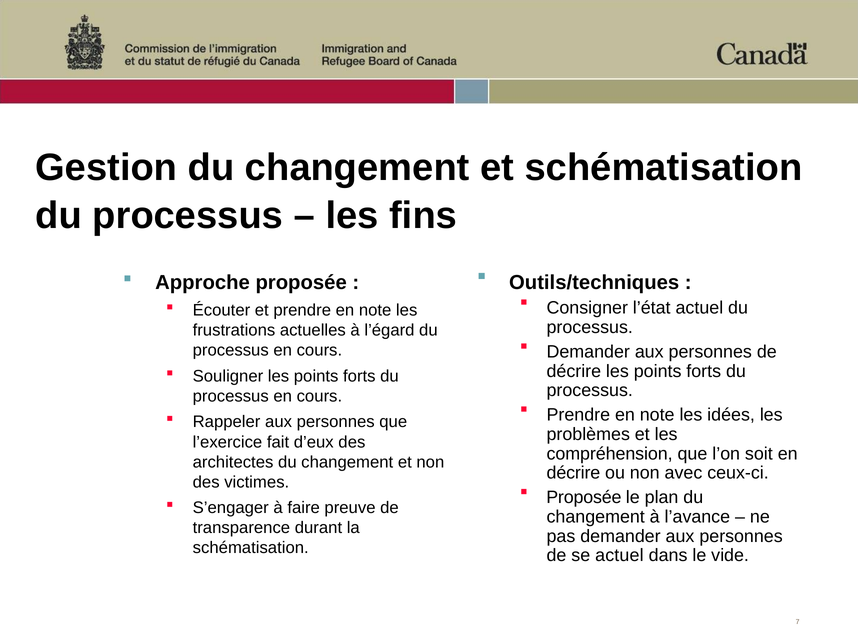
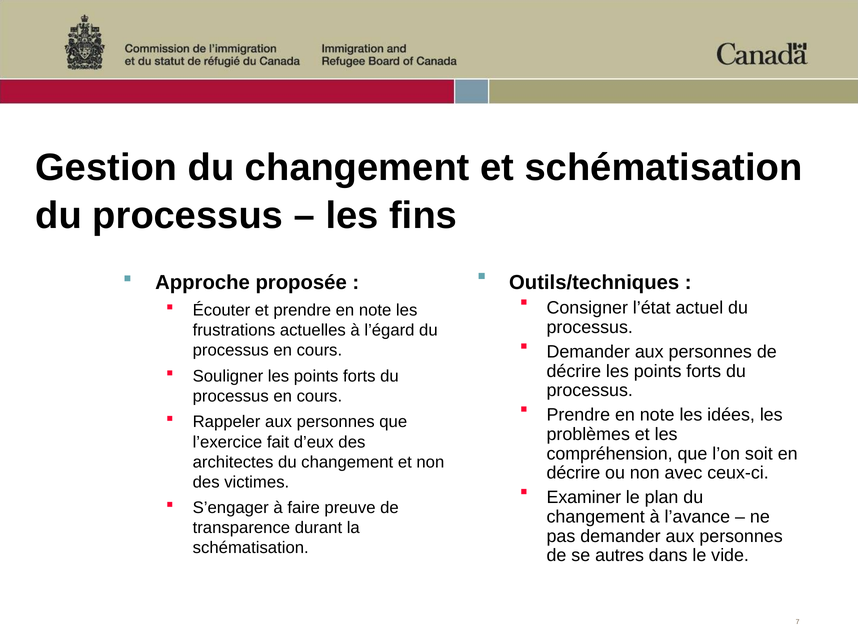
Proposée: Proposée -> Examiner (584, 497)
se actuel: actuel -> autres (620, 555)
